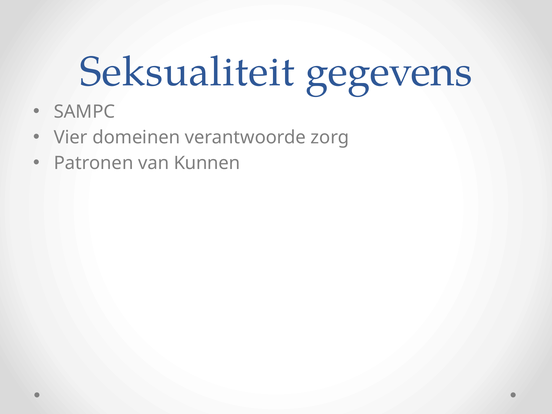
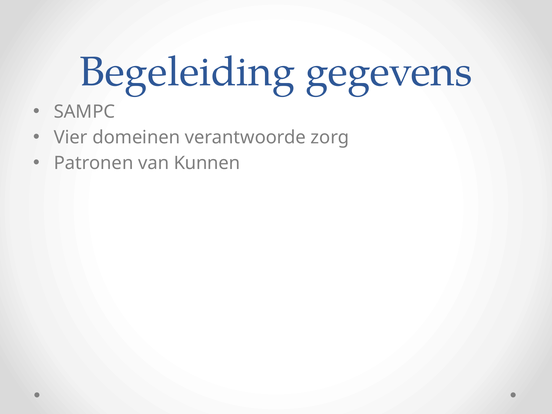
Seksualiteit: Seksualiteit -> Begeleiding (187, 72)
